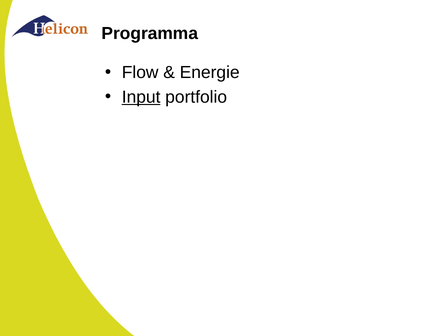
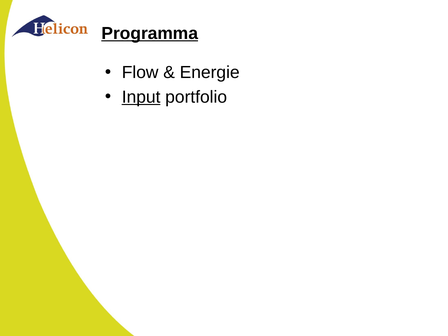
Programma underline: none -> present (150, 33)
